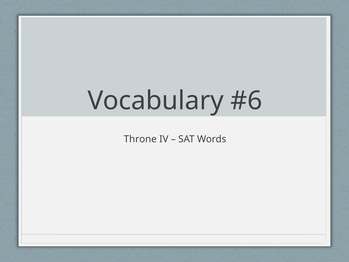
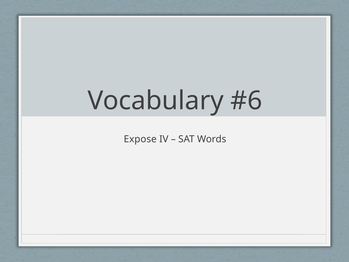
Throne: Throne -> Expose (140, 139)
